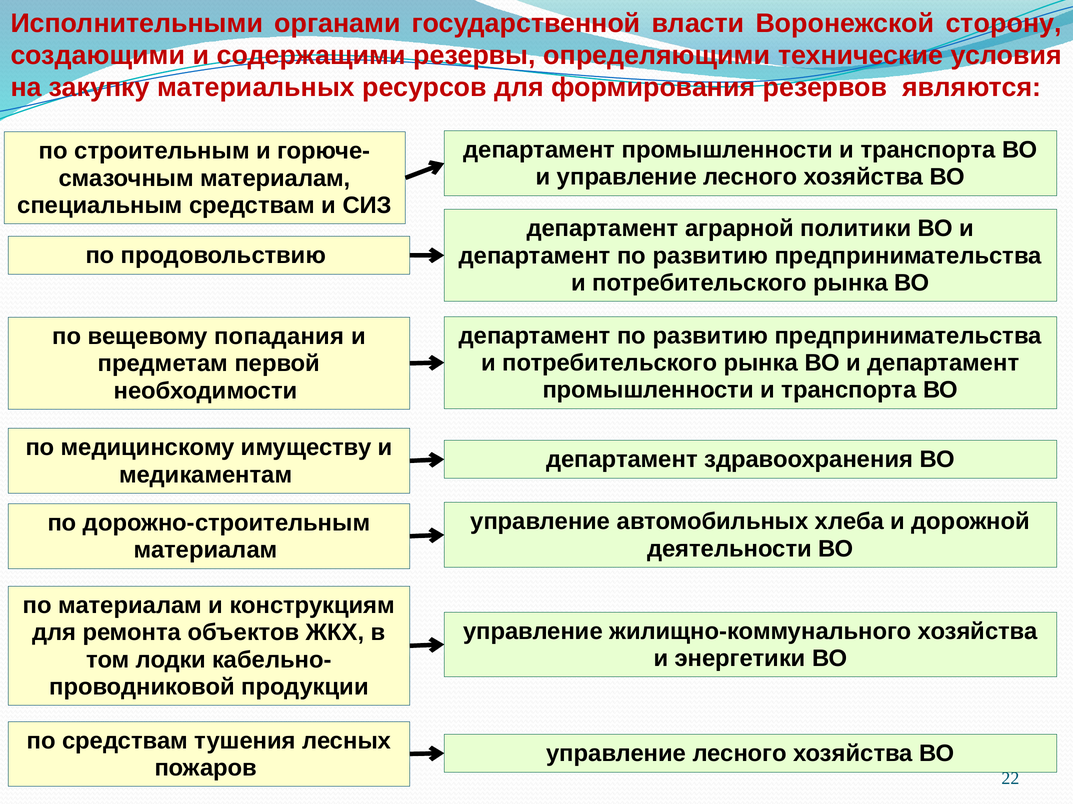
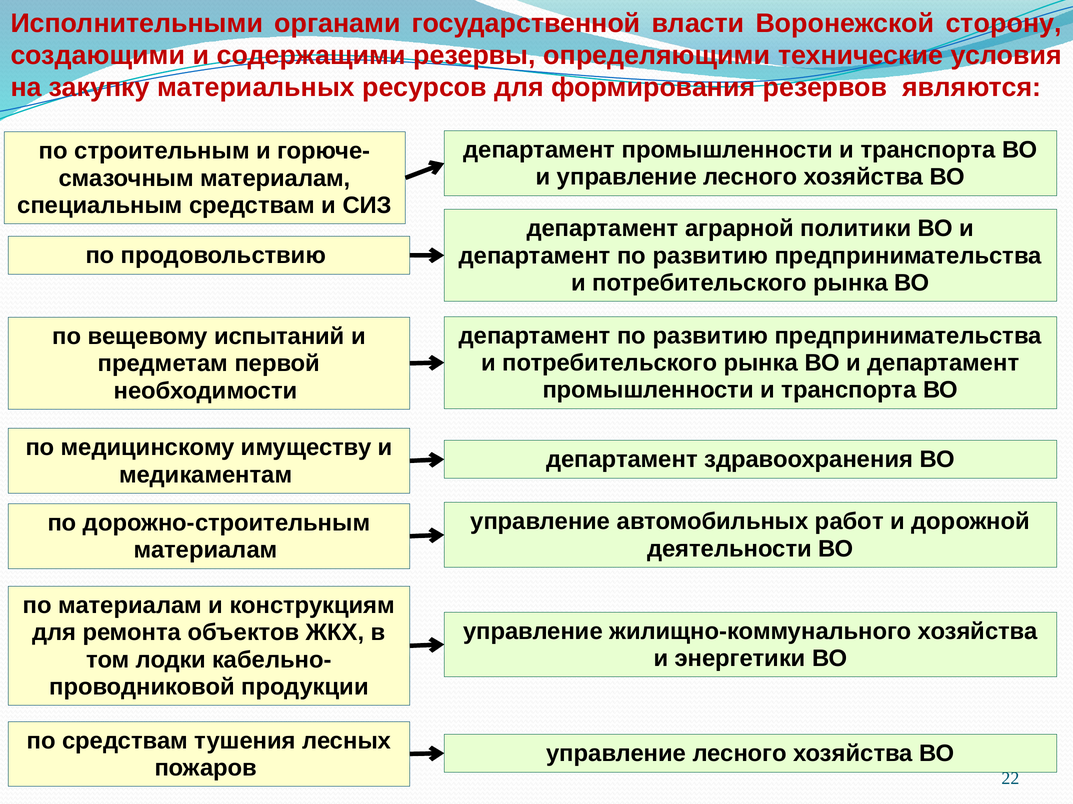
попадания: попадания -> испытаний (279, 337)
хлеба: хлеба -> работ (849, 522)
